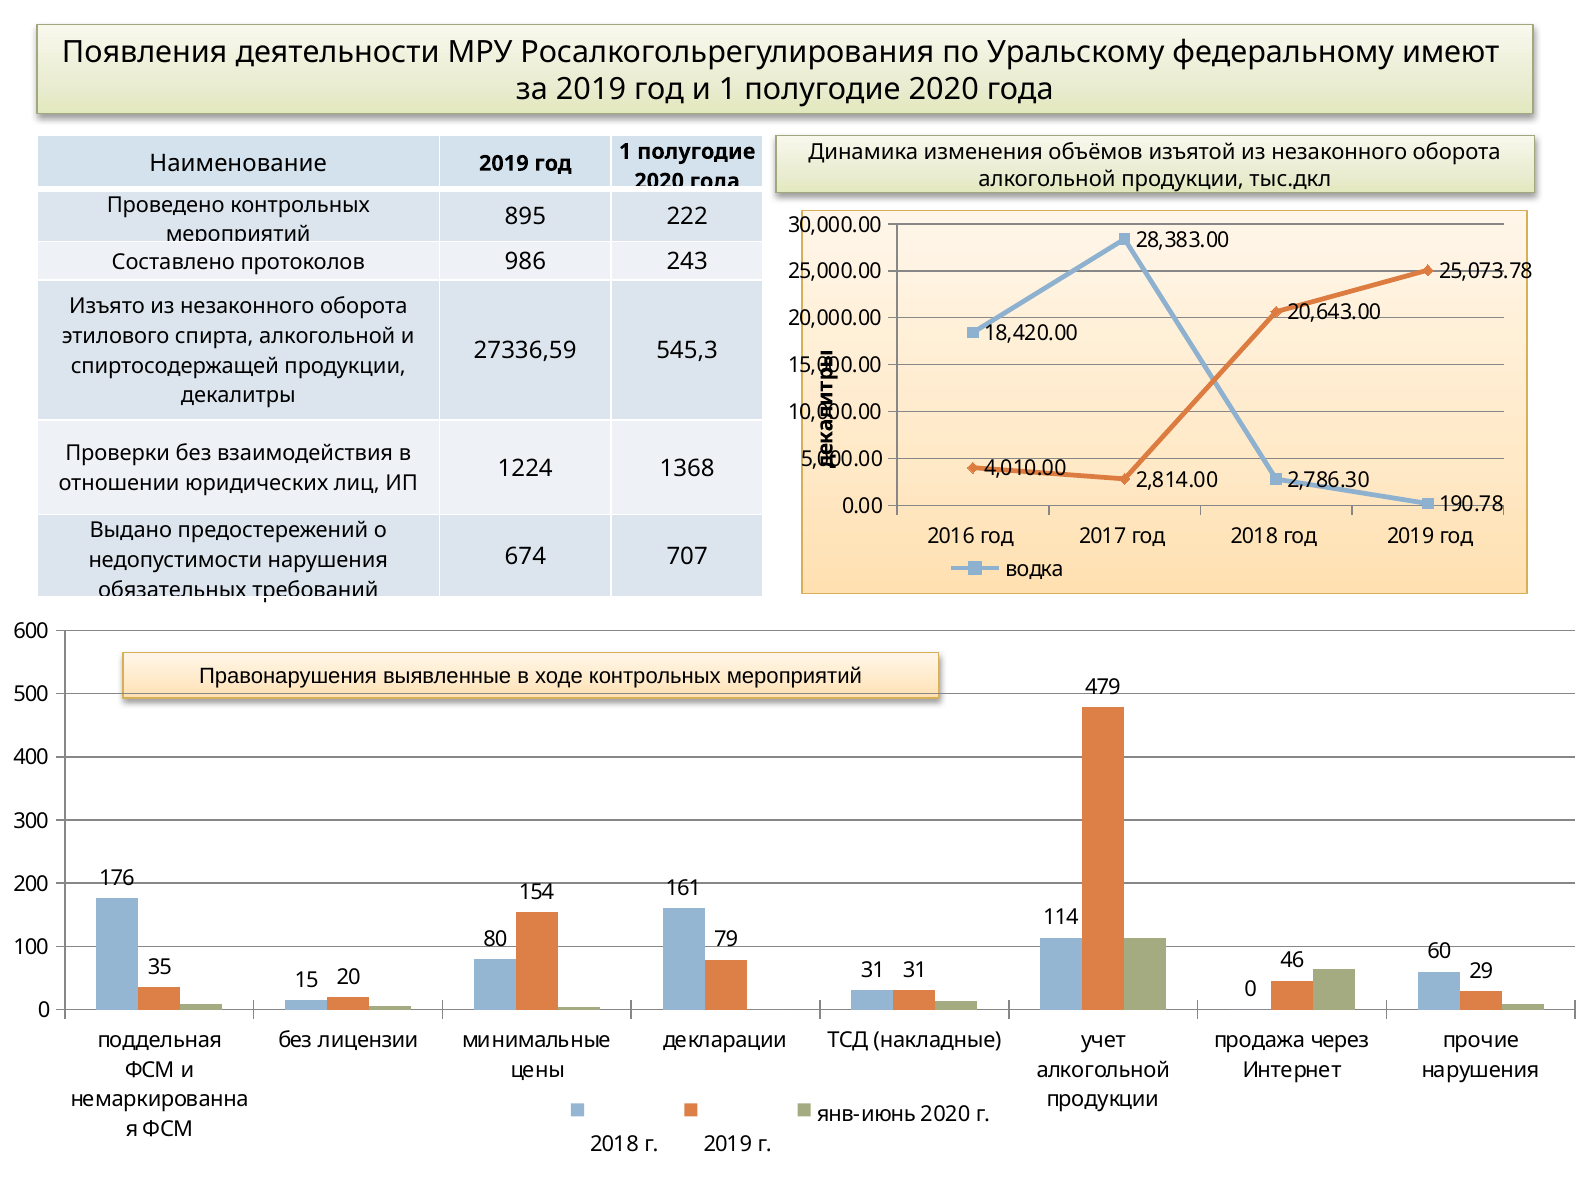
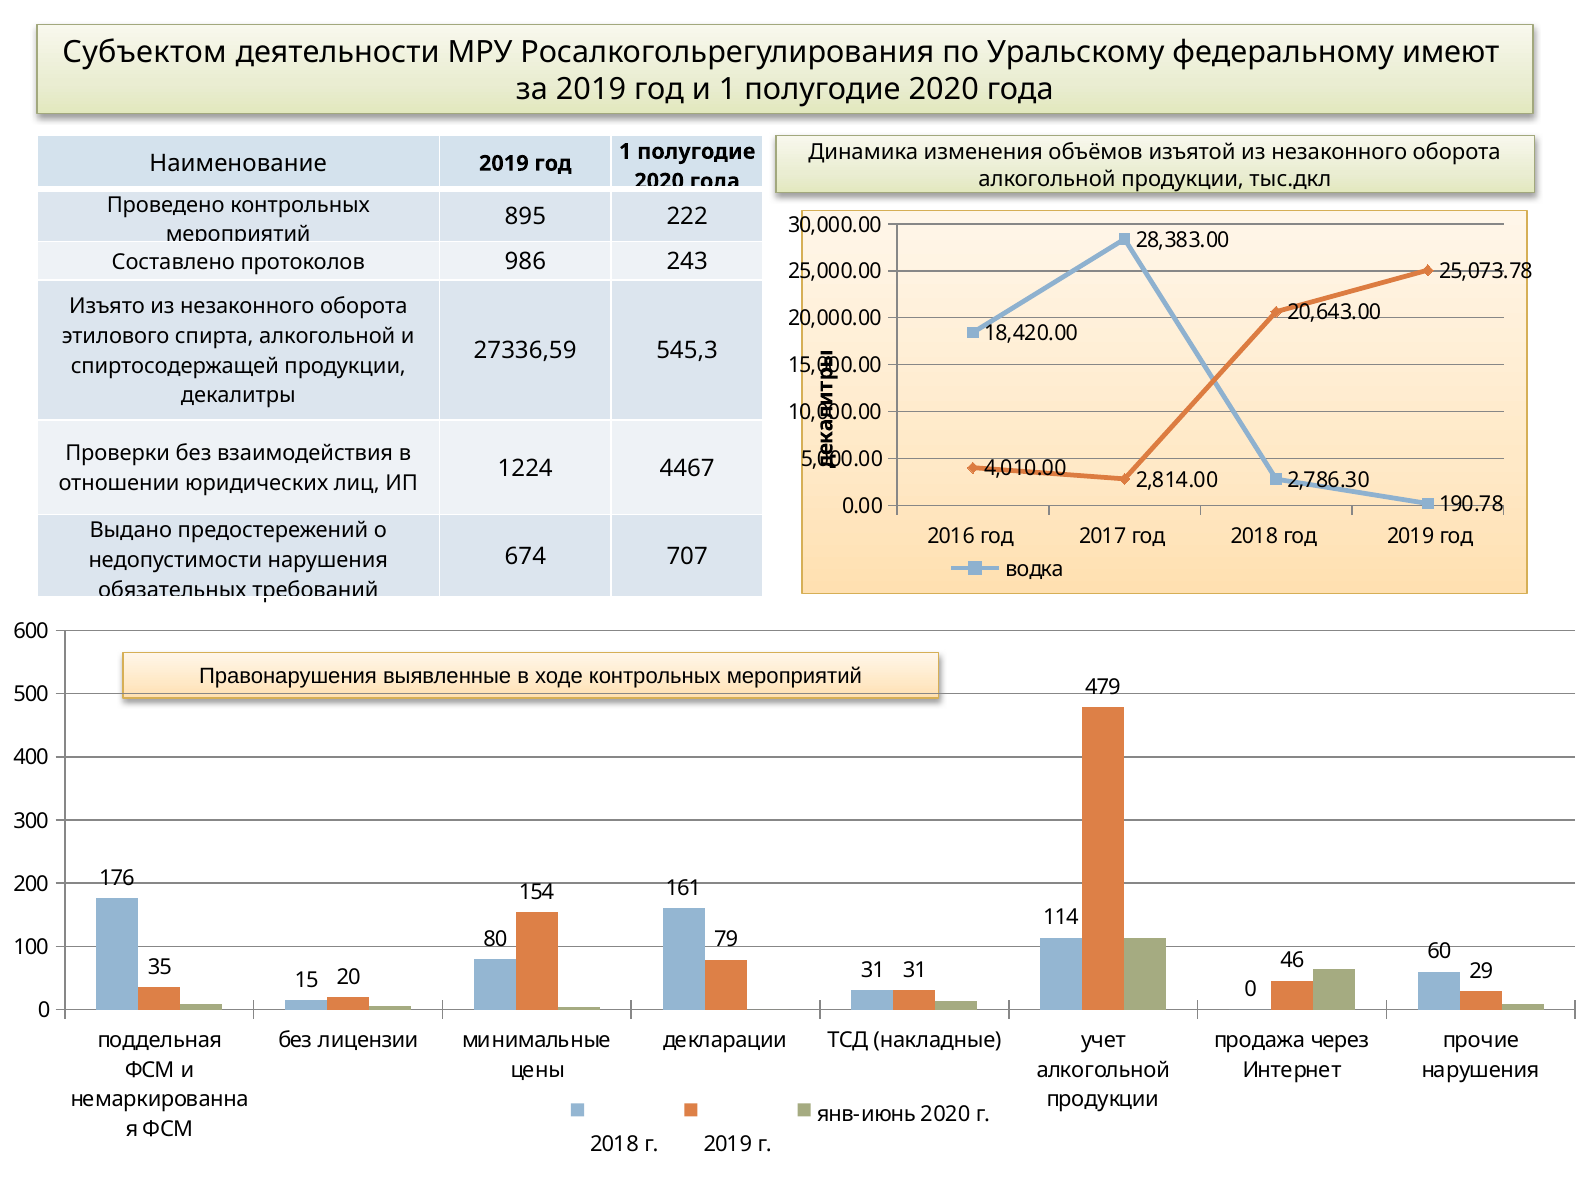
Появления: Появления -> Субъектом (145, 53)
1368: 1368 -> 4467 (687, 468)
